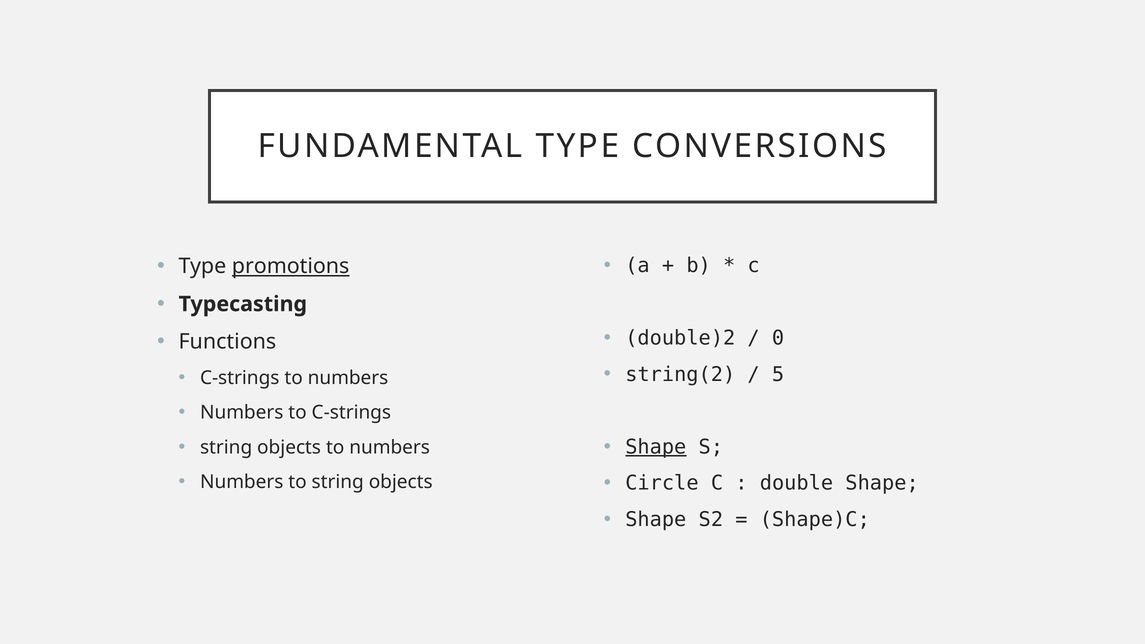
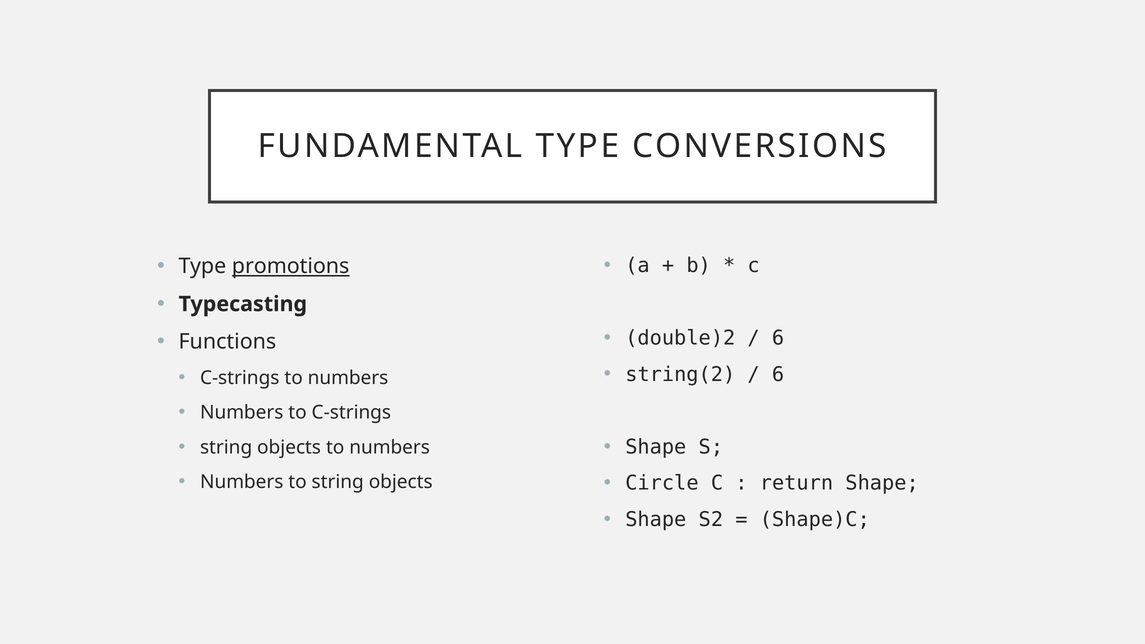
0: 0 -> 6 (778, 338)
5: 5 -> 6 (778, 374)
Shape underline: present -> none (656, 447)
double: double -> return (796, 483)
